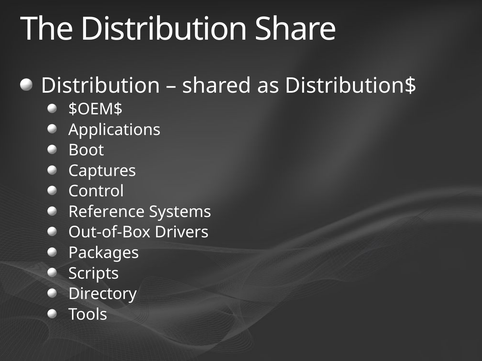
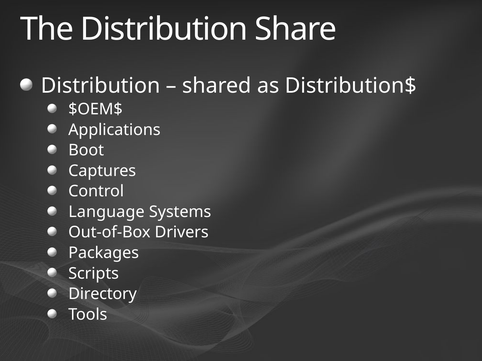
Reference: Reference -> Language (106, 212)
